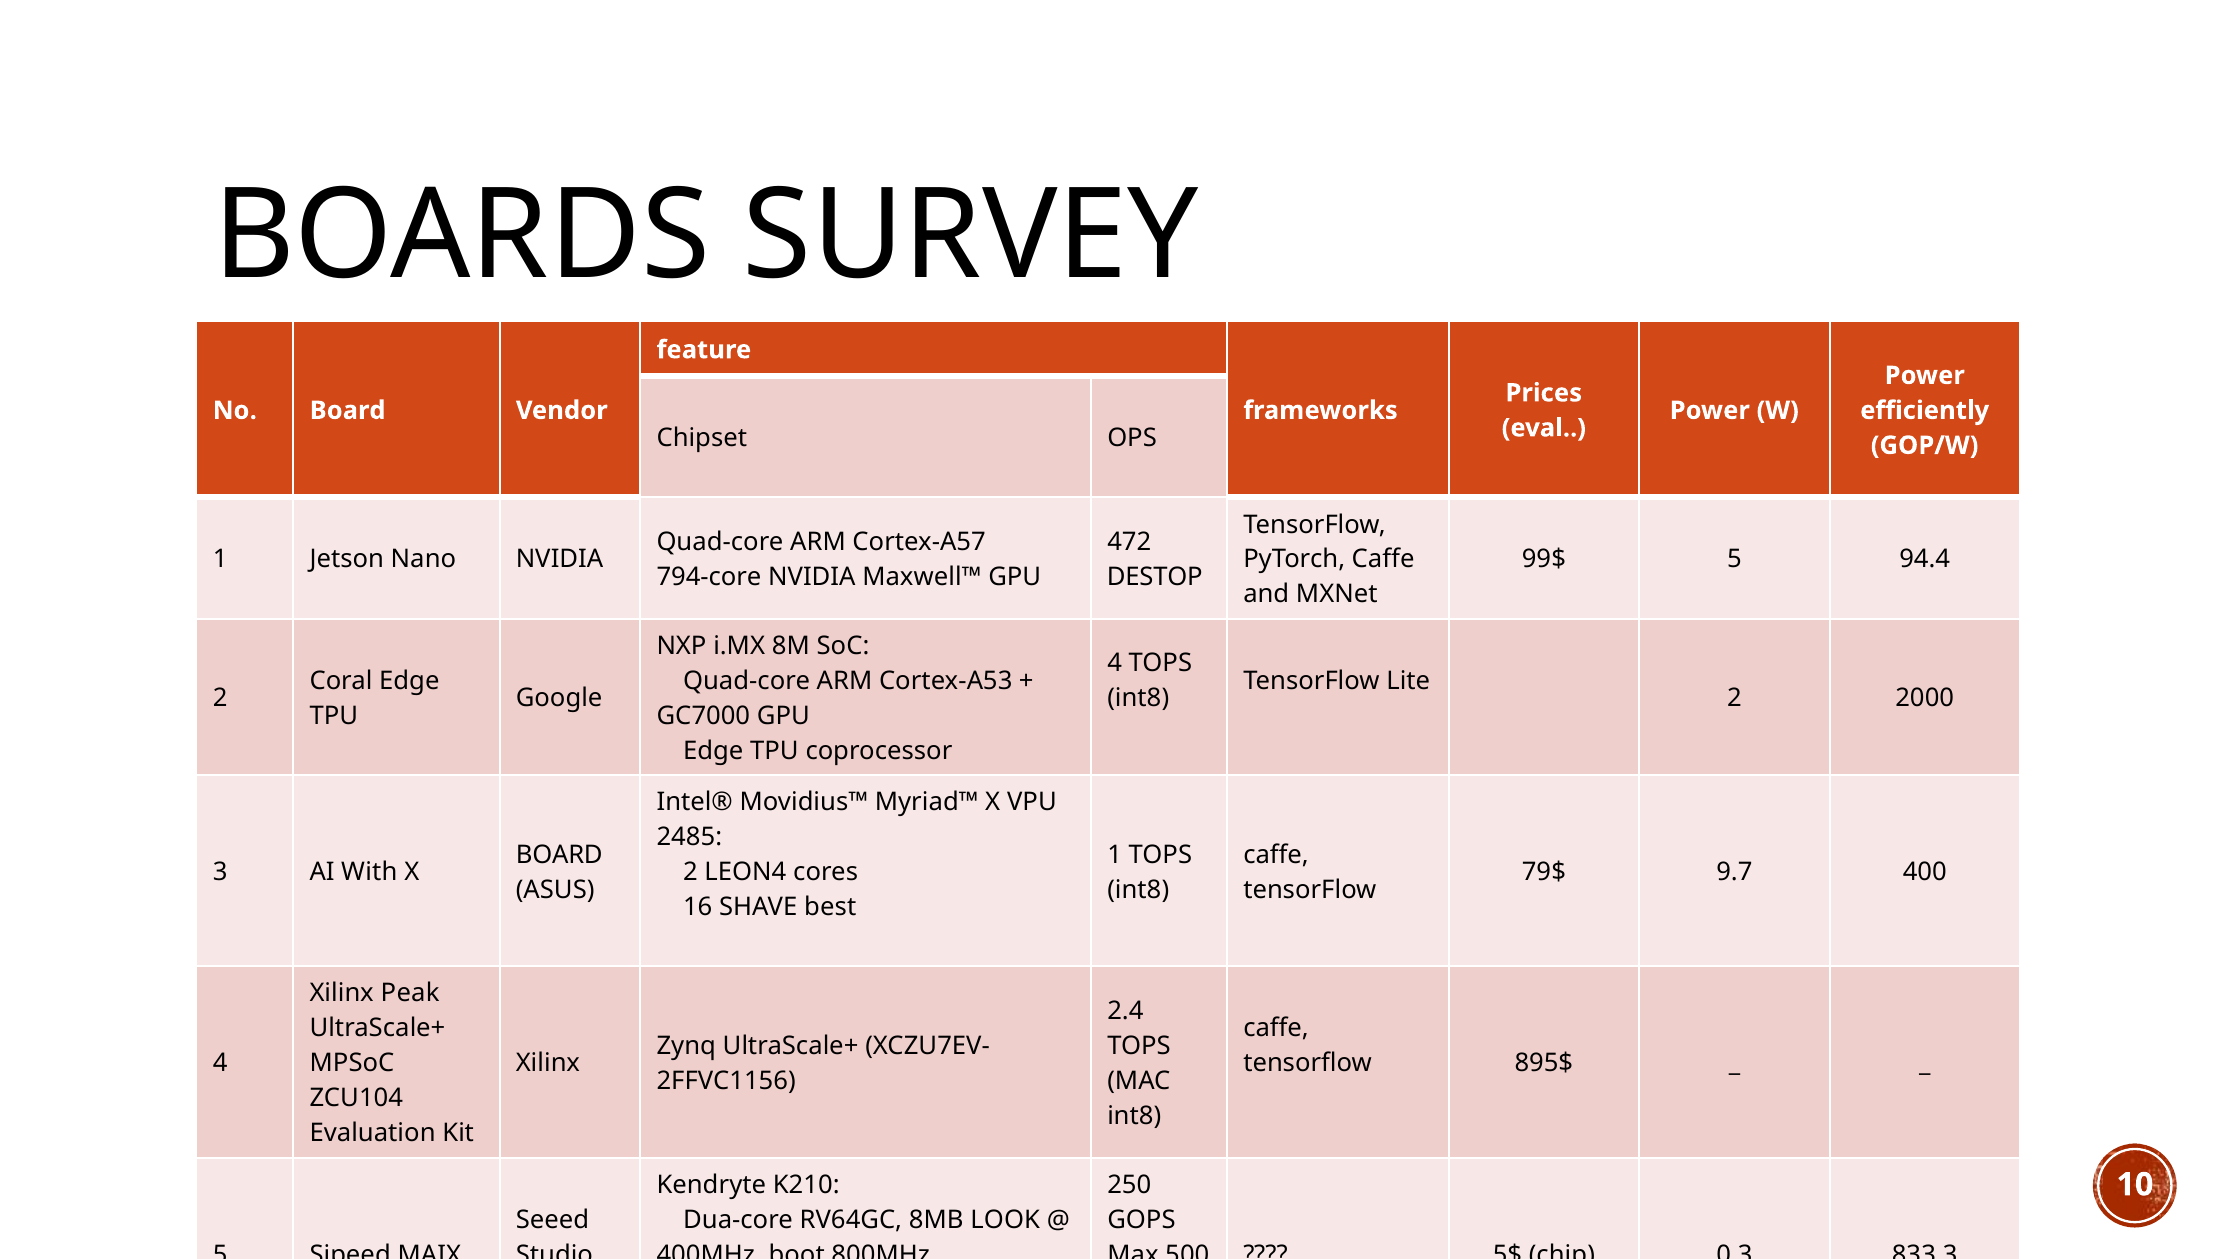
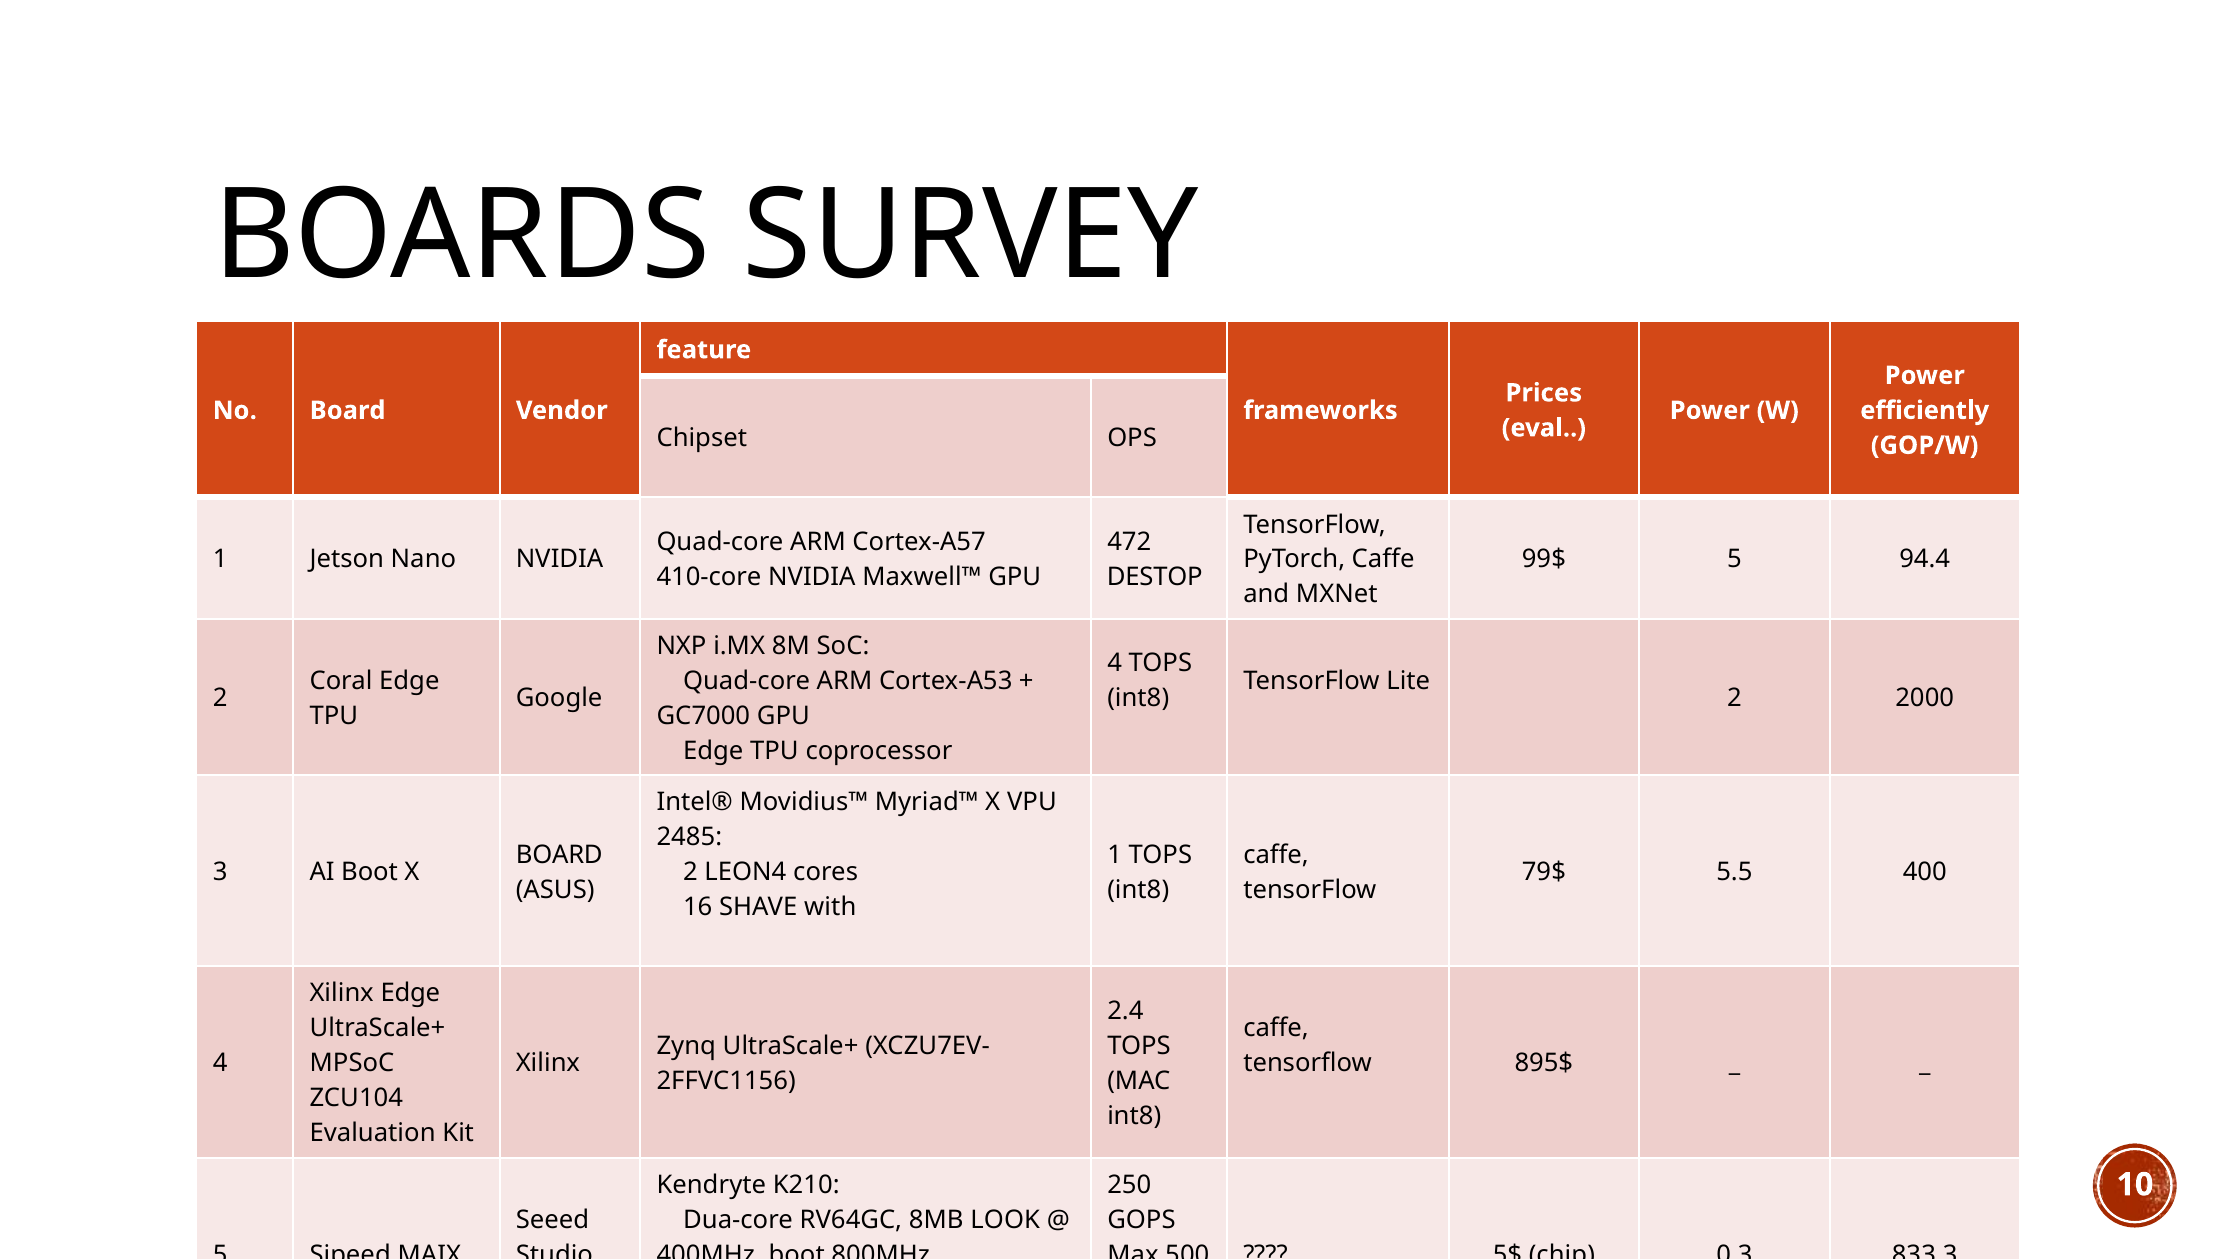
794-core: 794-core -> 410-core (709, 577)
AI With: With -> Boot (370, 872)
9.7: 9.7 -> 5.5 (1734, 872)
best: best -> with (830, 907)
Xilinx Peak: Peak -> Edge (410, 993)
